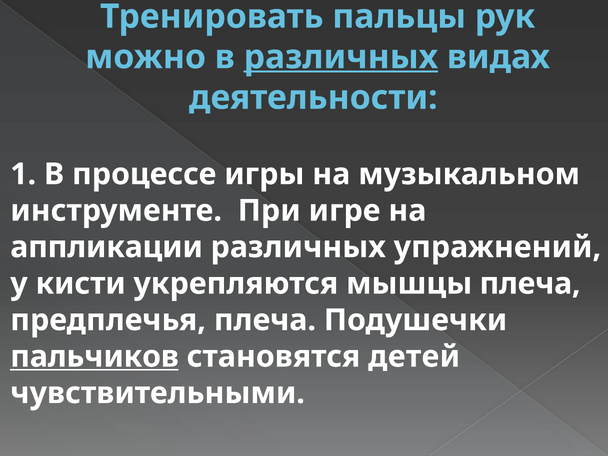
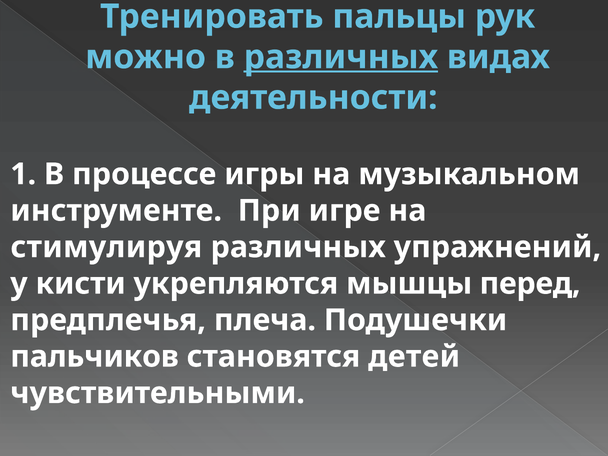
аппликации: аппликации -> стимулируя (106, 247)
мышцы плеча: плеча -> перед (530, 284)
пальчиков underline: present -> none (95, 357)
